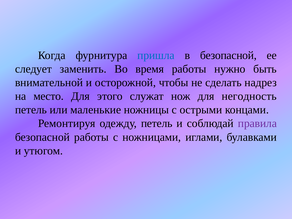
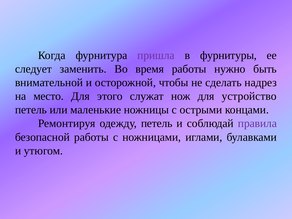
пришла colour: blue -> purple (156, 55)
в безопасной: безопасной -> фурнитуры (228, 55)
негодность: негодность -> устройство (249, 96)
